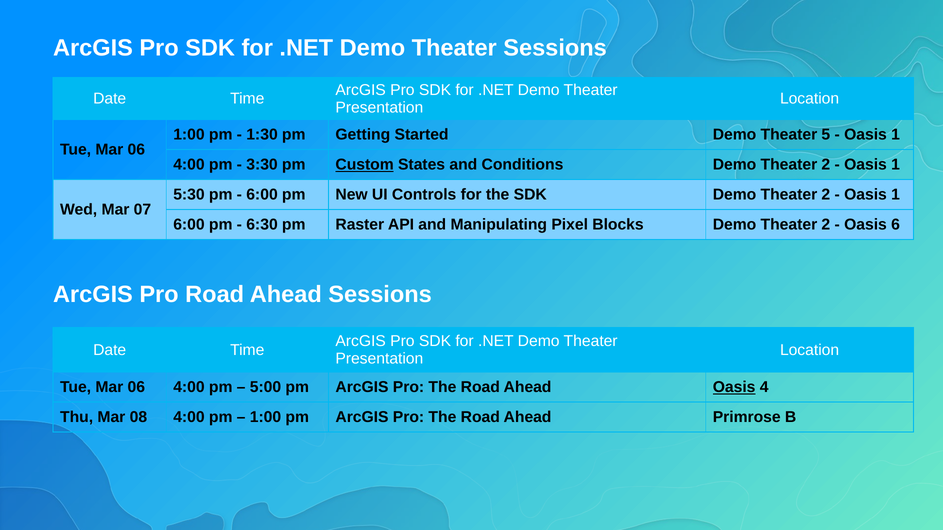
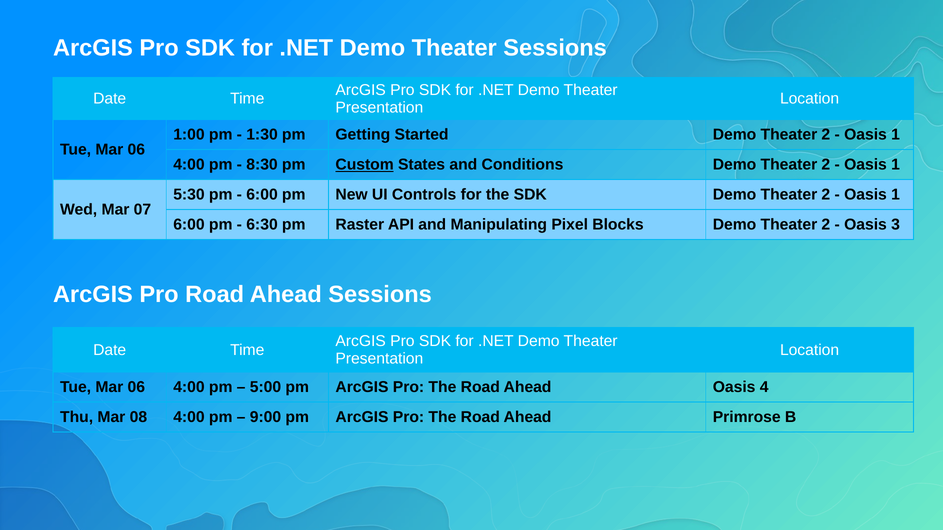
Started Demo Theater 5: 5 -> 2 (826, 135)
3:30: 3:30 -> 8:30 (262, 165)
6: 6 -> 3 (896, 225)
Oasis underline: present -> none (734, 388)
1:00: 1:00 -> 9:00 (265, 418)
